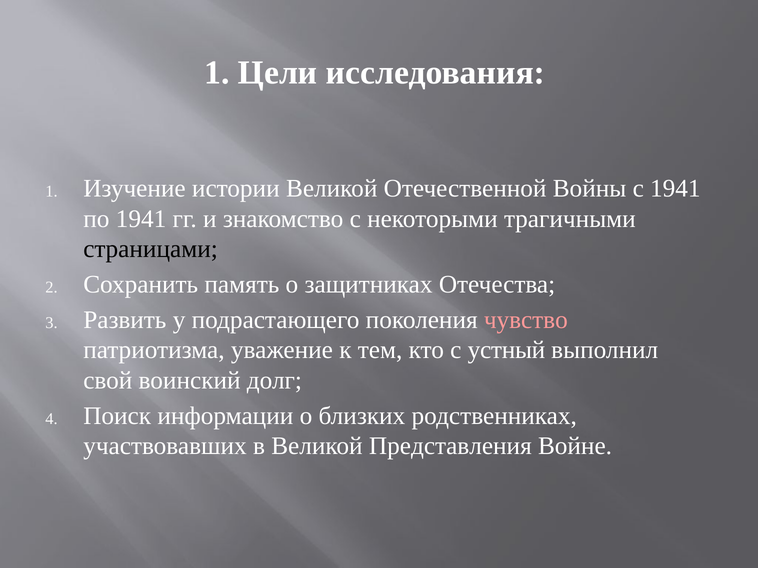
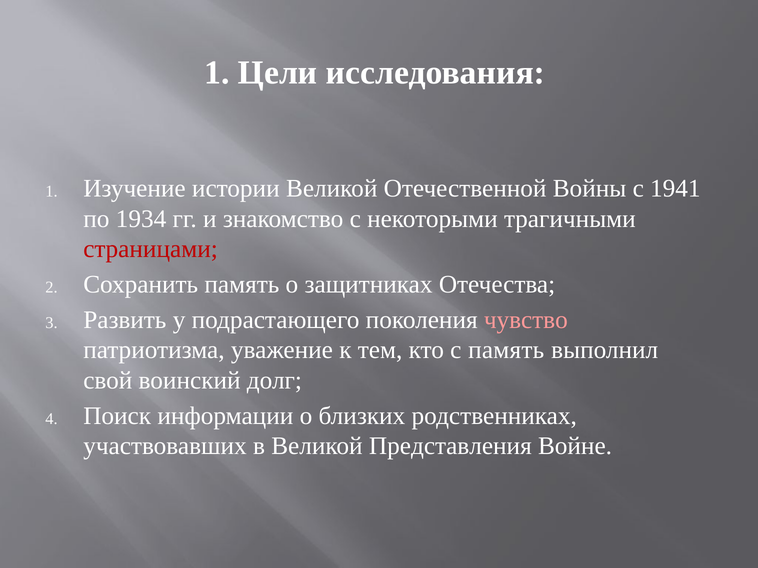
по 1941: 1941 -> 1934 (141, 219)
страницами colour: black -> red (151, 249)
с устный: устный -> память (506, 350)
